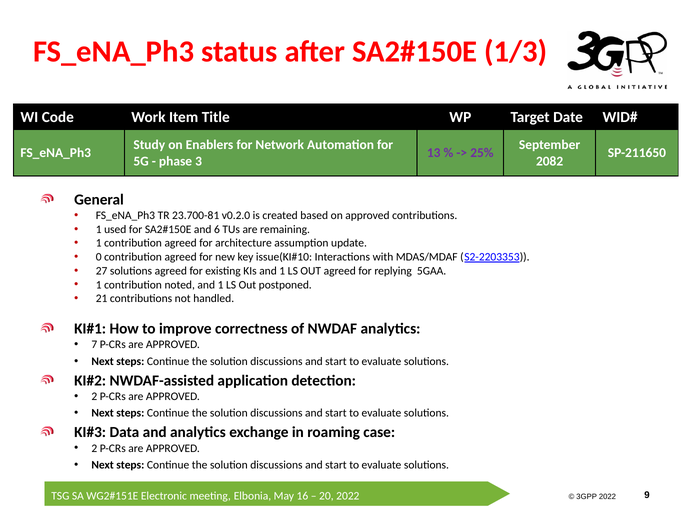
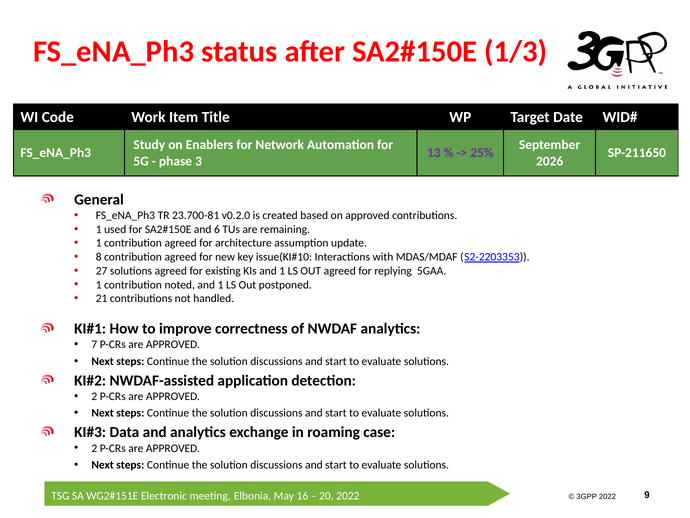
2082: 2082 -> 2026 (550, 161)
0: 0 -> 8 (99, 257)
